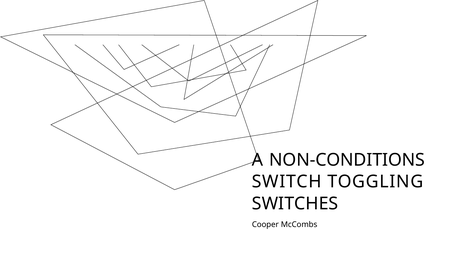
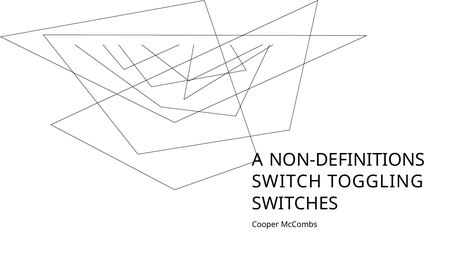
NON-CONDITIONS: NON-CONDITIONS -> NON-DEFINITIONS (347, 160)
